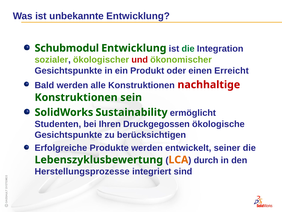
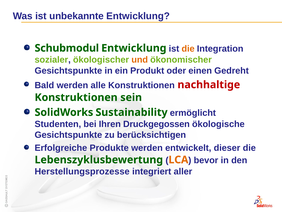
die colour: green -> orange (188, 49)
und colour: red -> orange (140, 60)
Erreicht: Erreicht -> Gedreht (232, 70)
seiner: seiner -> dieser (227, 148)
durch: durch -> bevor (206, 160)
sind: sind -> aller (183, 171)
